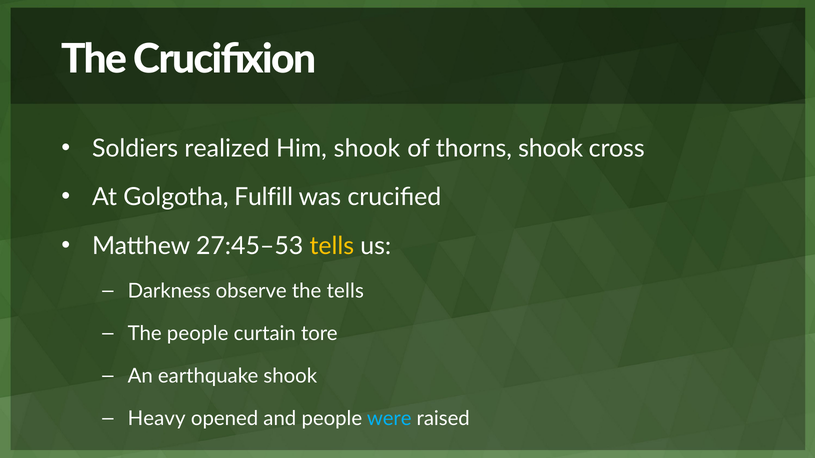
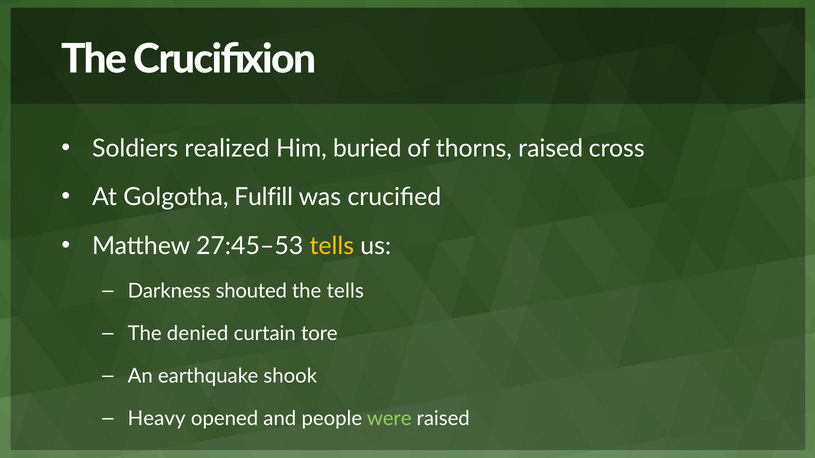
Him shook: shook -> buried (367, 149)
thorns shook: shook -> raised (551, 149)
observe: observe -> shouted (251, 291)
The people: people -> denied (198, 334)
were colour: light blue -> light green (389, 419)
